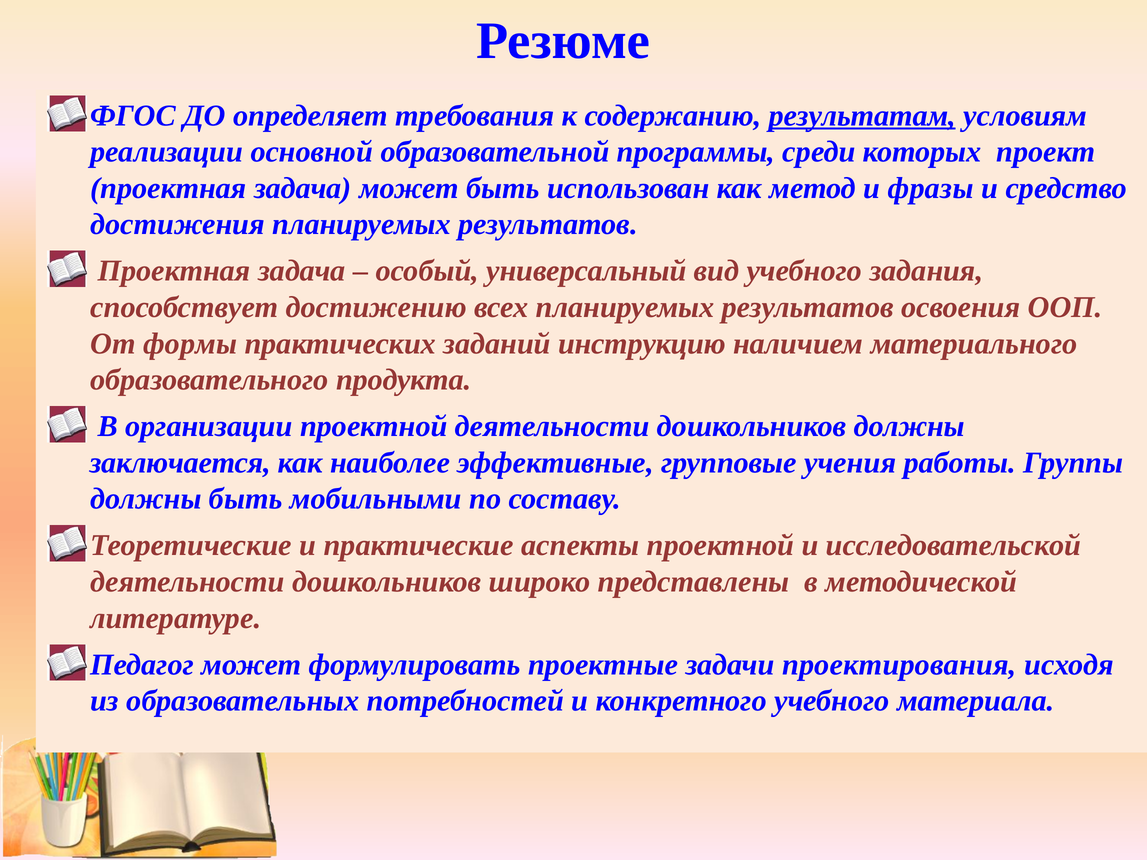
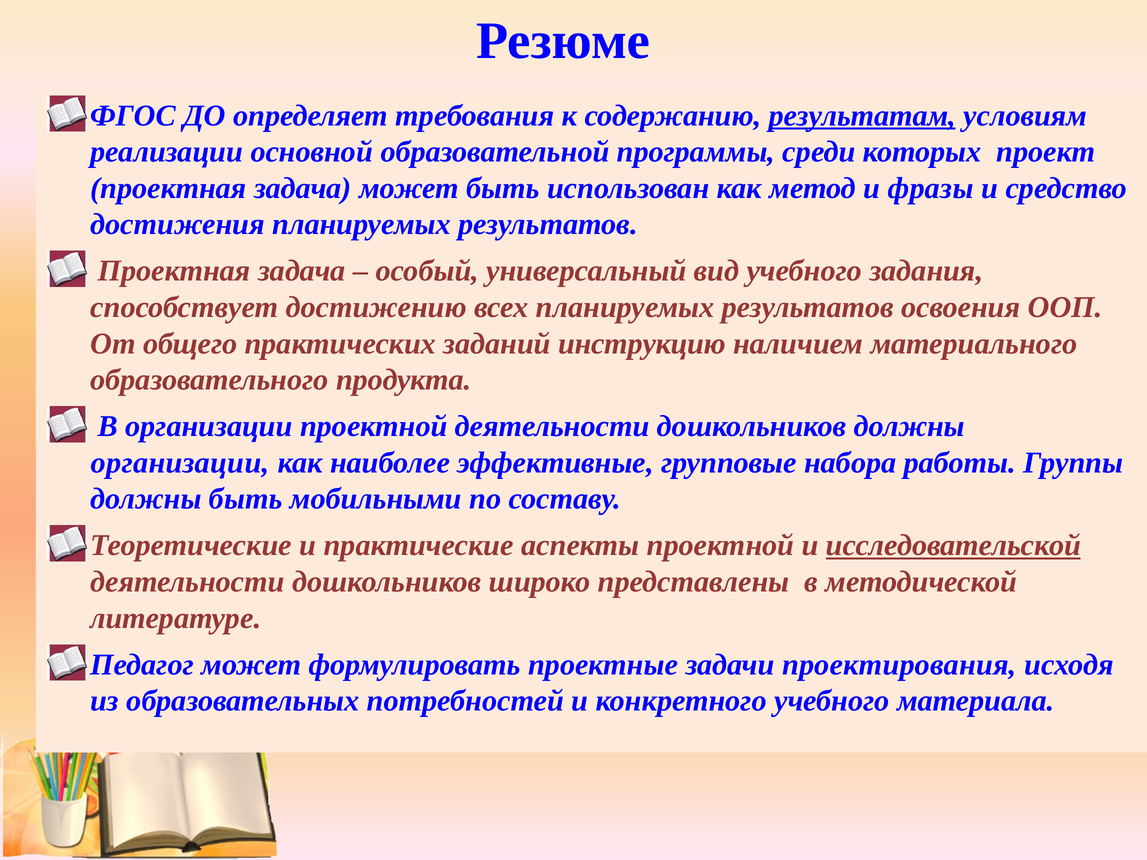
формы: формы -> общего (190, 344)
заключается: заключается -> организации (180, 463)
учения: учения -> набора (850, 463)
исследовательской underline: none -> present (953, 546)
